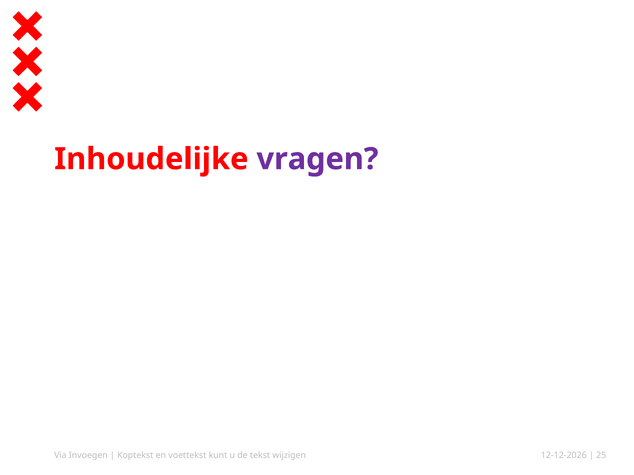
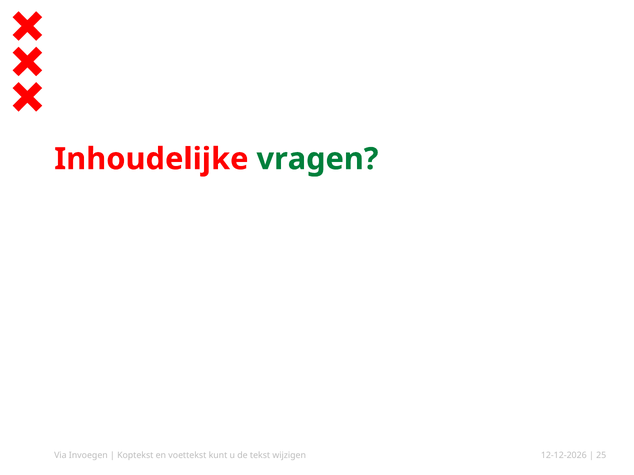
vragen colour: purple -> green (317, 159)
